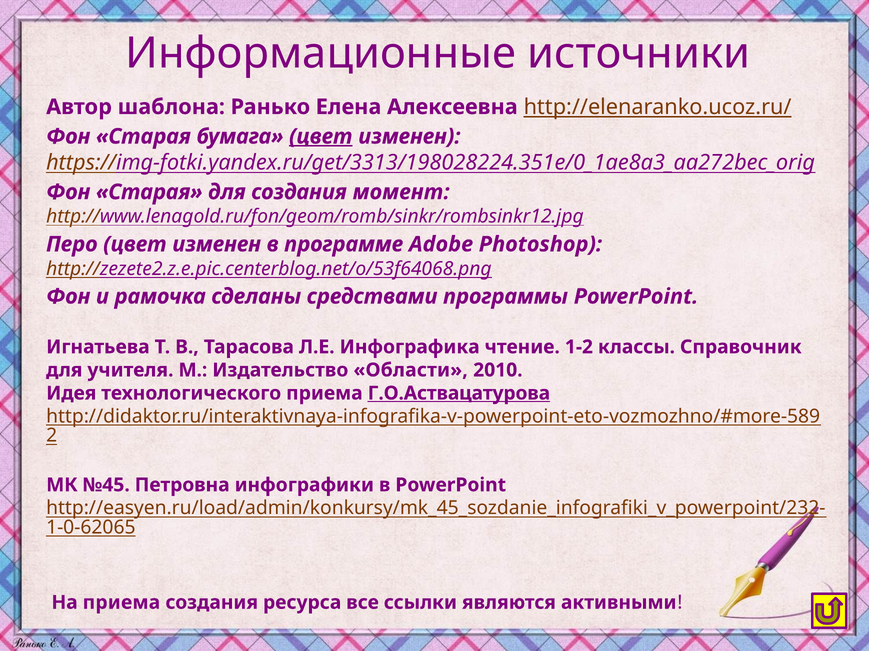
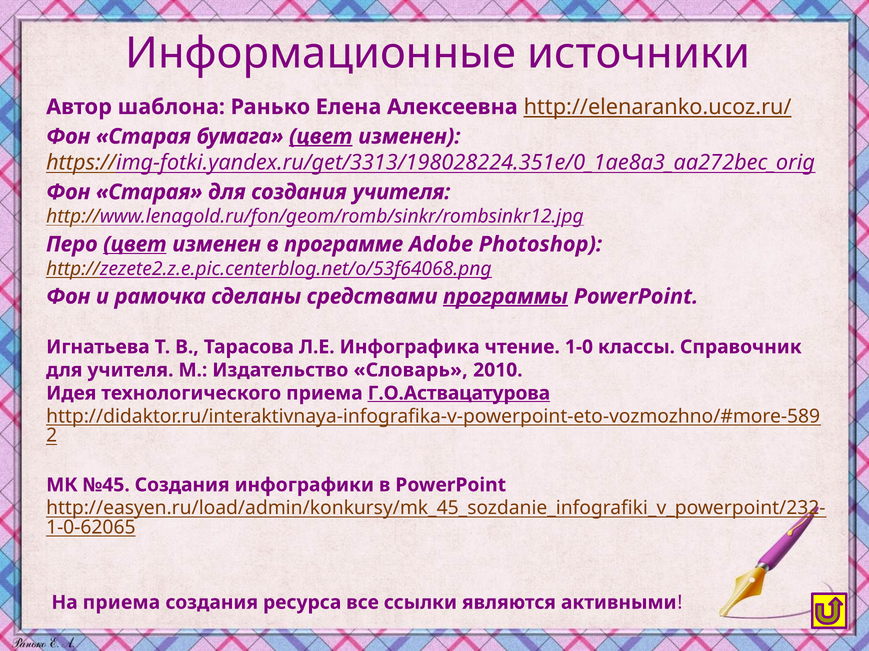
создания момент: момент -> учителя (401, 192)
цвет underline: none -> present (135, 245)
программы underline: none -> present (506, 297)
1-2: 1-2 -> 1-0 (579, 347)
Области: Области -> Словарь (411, 370)
№45 Петровна: Петровна -> Создания (182, 485)
